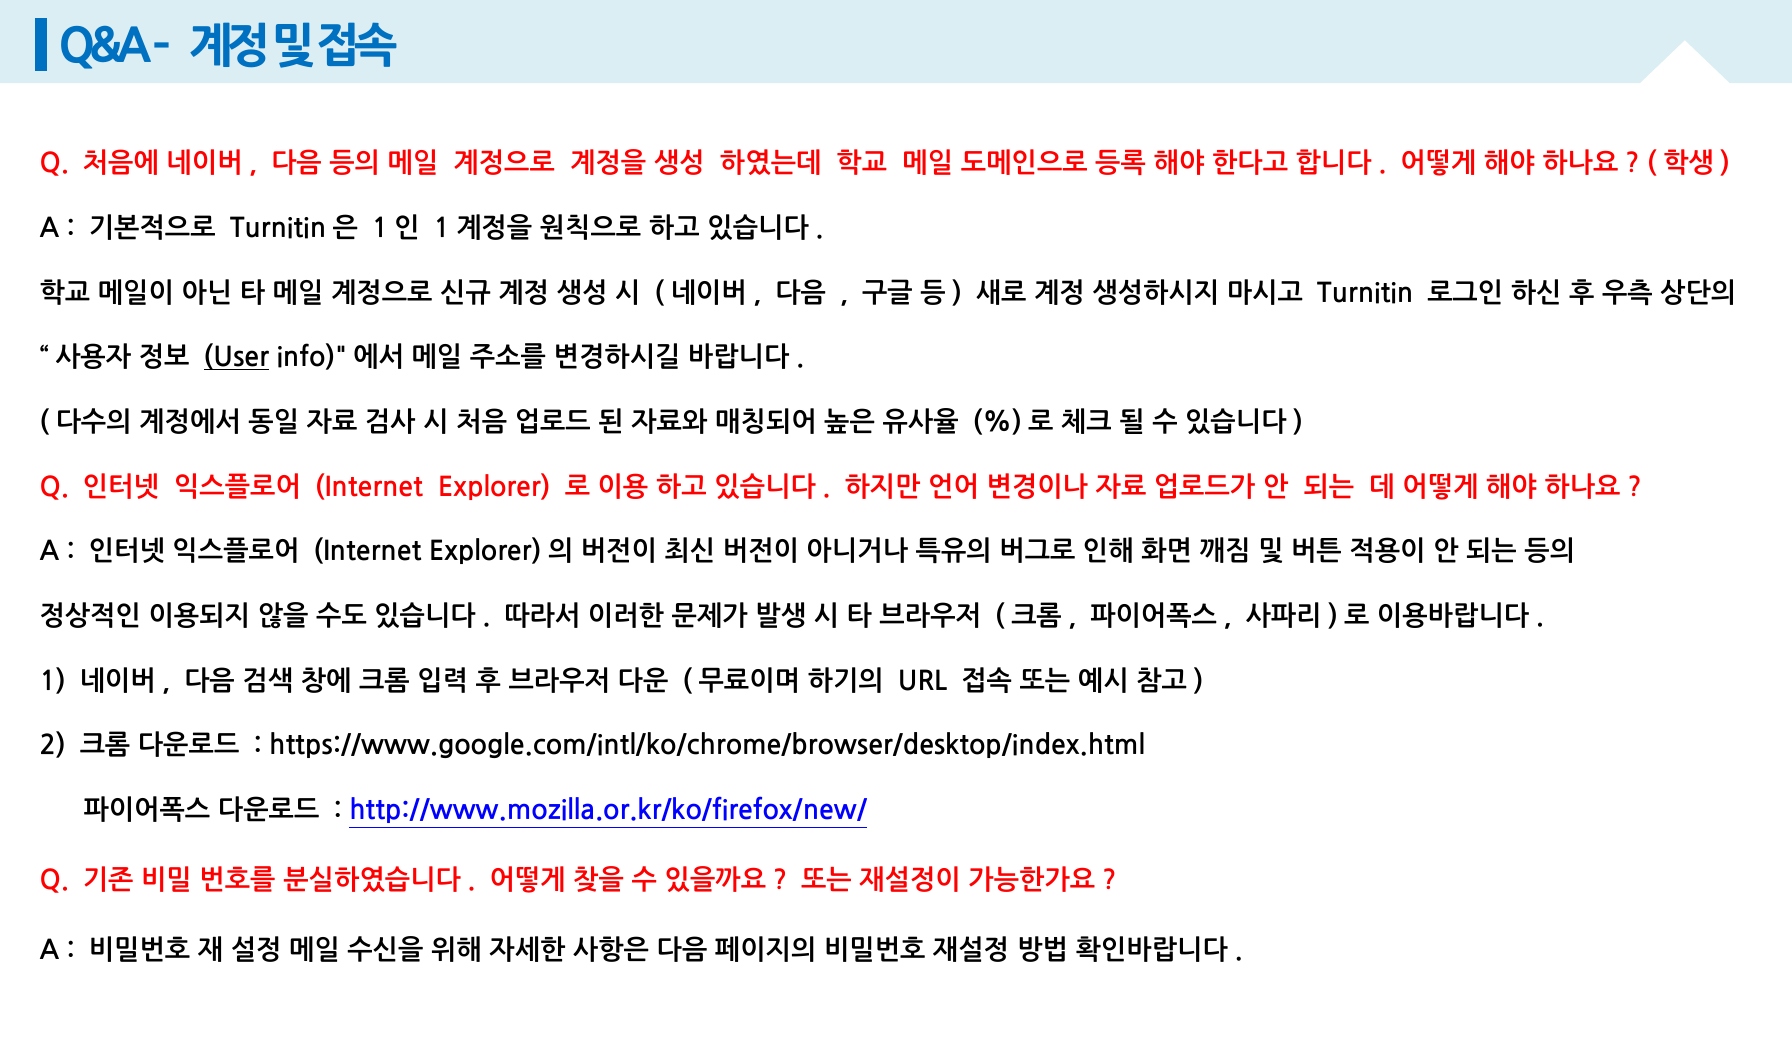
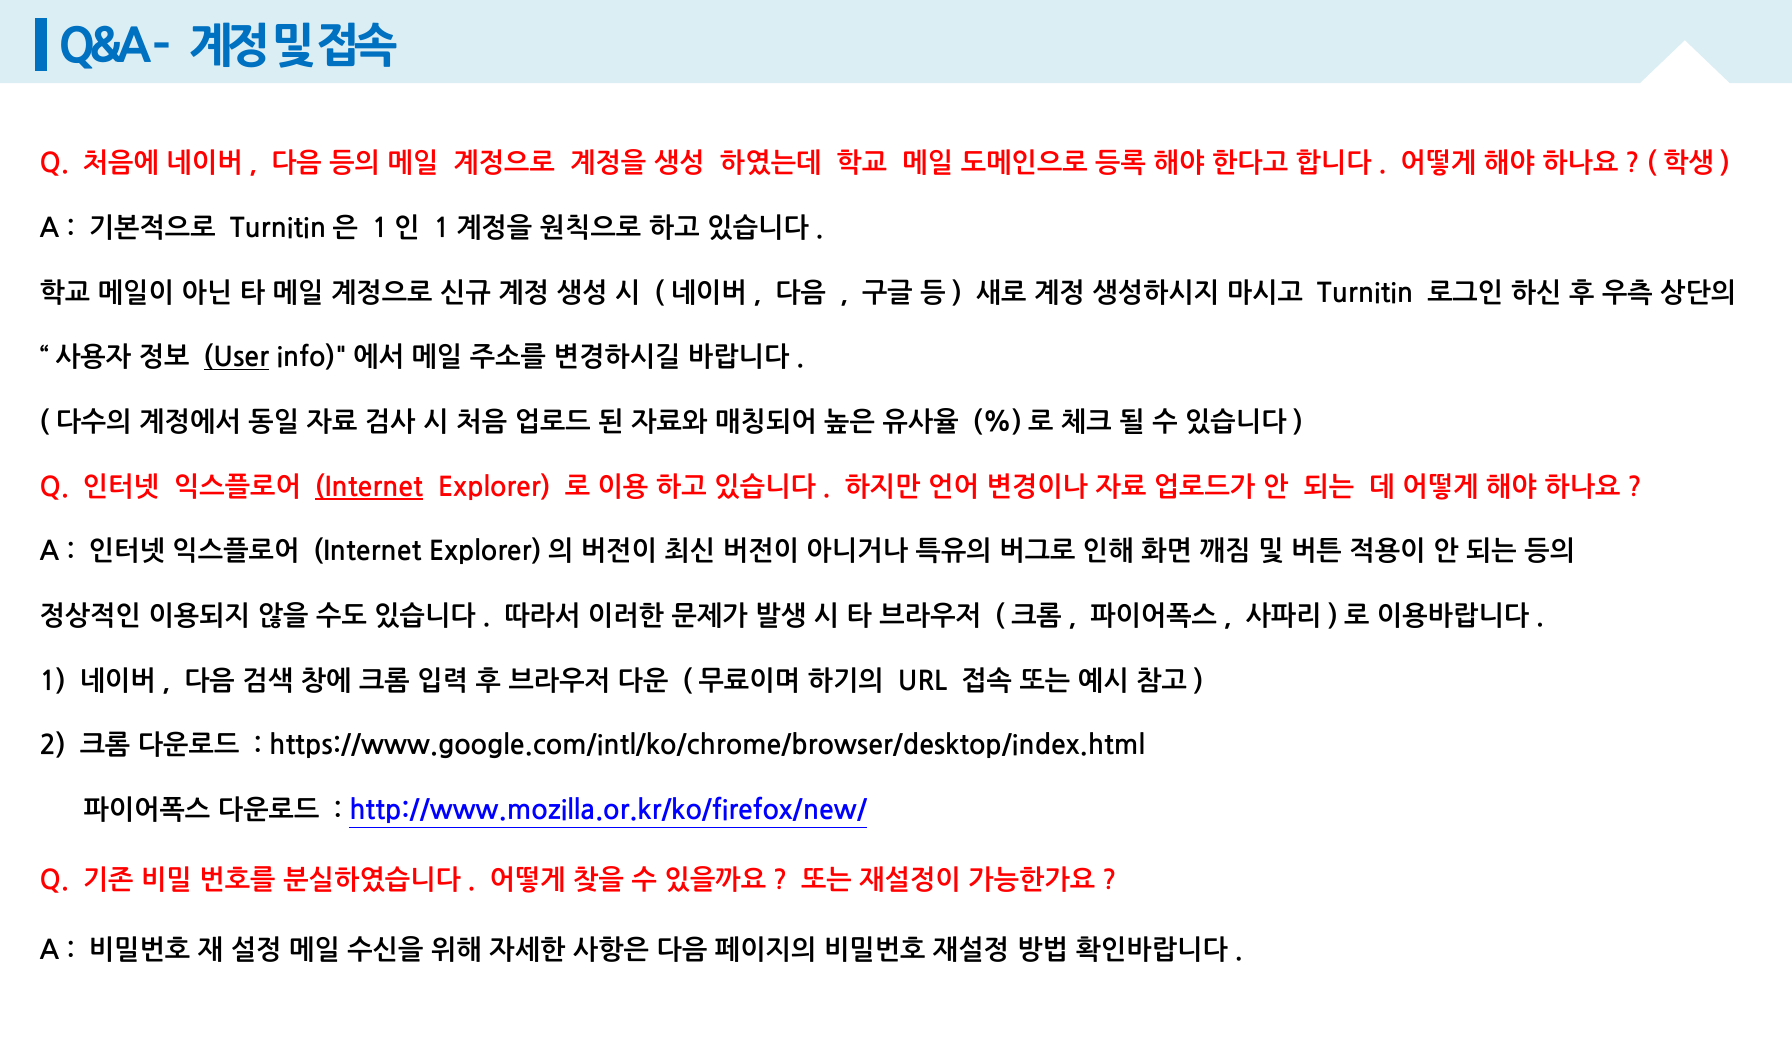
Internet underline: none -> present (369, 487)
